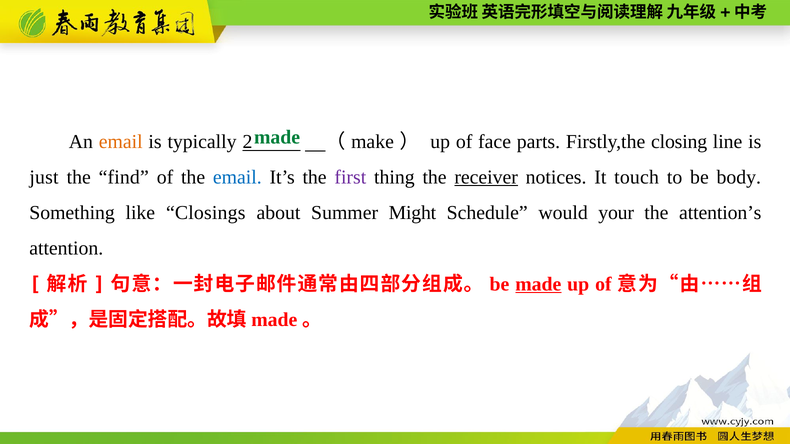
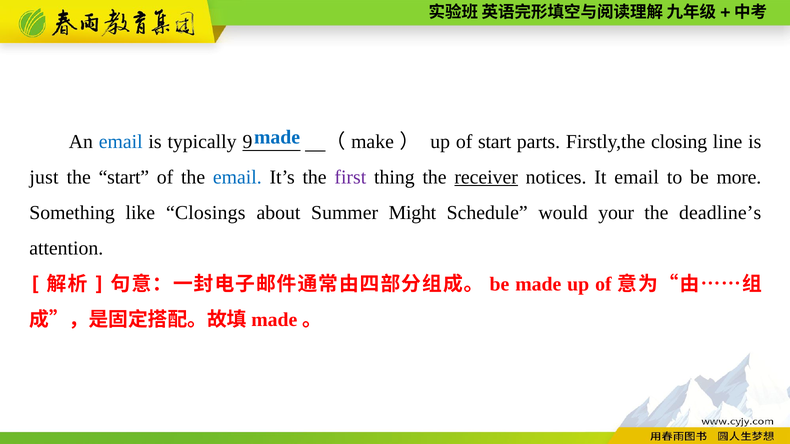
made colour: green -> blue (277, 137)
email colour: orange -> blue (121, 142)
2: 2 -> 9 (247, 142)
of face: face -> start (495, 142)
the find: find -> start (124, 177)
It touch: touch -> email (637, 177)
body: body -> more (739, 177)
attention’s: attention’s -> deadline’s (720, 213)
made underline: present -> none (538, 284)
